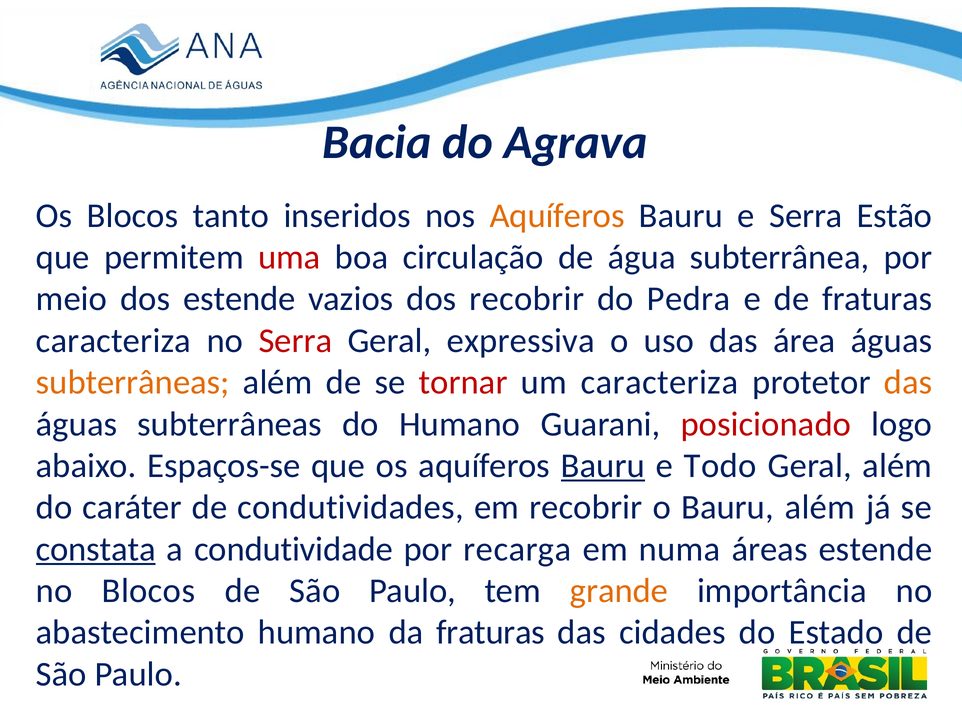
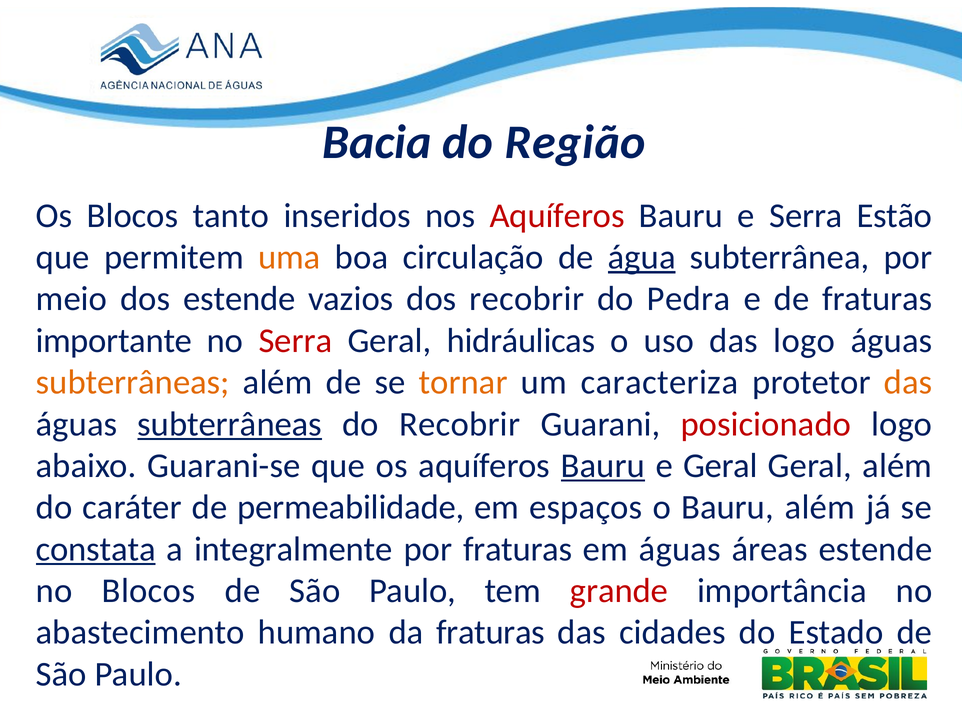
Agrava: Agrava -> Região (575, 142)
Aquíferos colour: orange -> red (557, 215)
uma colour: red -> orange (289, 257)
água underline: none -> present (642, 257)
caracteriza: caracteriza -> importante (114, 340)
expressiva: expressiva -> hidráulicas (521, 340)
das área: área -> logo (804, 340)
tornar colour: red -> orange (463, 382)
subterrâneas underline: none -> present (230, 424)
do Humano: Humano -> Recobrir (460, 424)
Espaços-se: Espaços-se -> Guarani-se (224, 465)
e Todo: Todo -> Geral (721, 465)
condutividades: condutividades -> permeabilidade (351, 507)
em recobrir: recobrir -> espaços (586, 507)
condutividade: condutividade -> integralmente (293, 549)
por recarga: recarga -> fraturas (518, 549)
em numa: numa -> águas (680, 549)
grande colour: orange -> red (619, 590)
